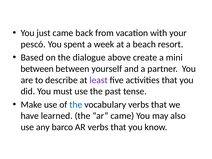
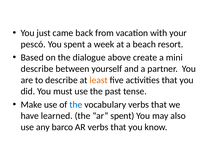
between: between -> describe (37, 69)
least colour: purple -> orange (99, 80)
ar came: came -> spent (122, 116)
